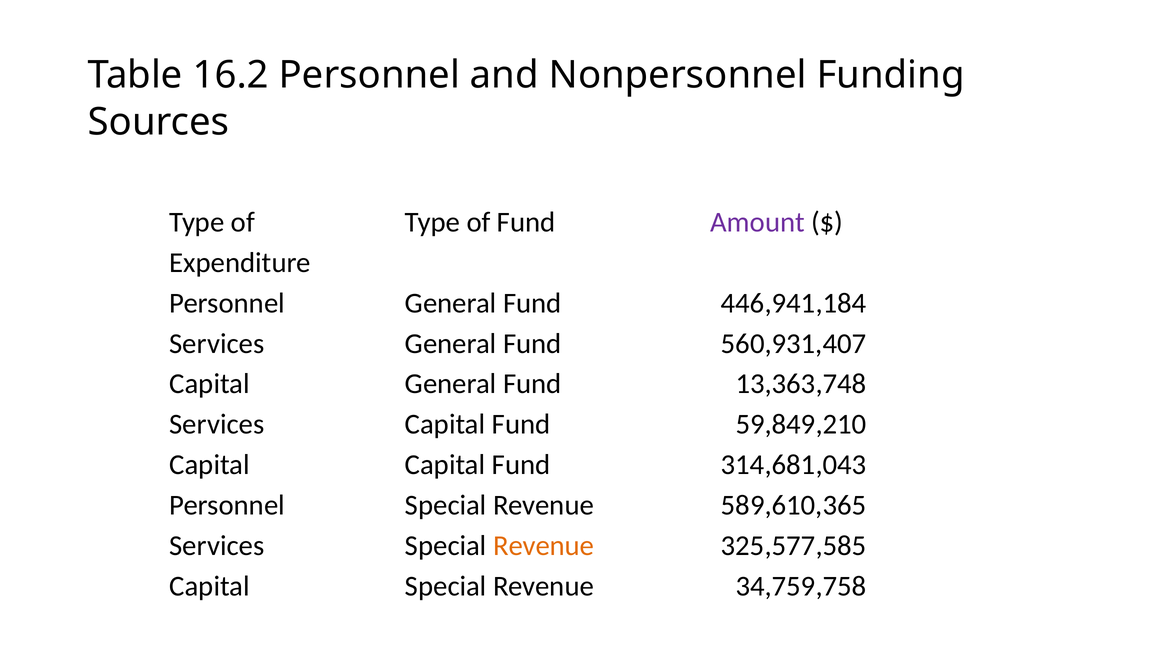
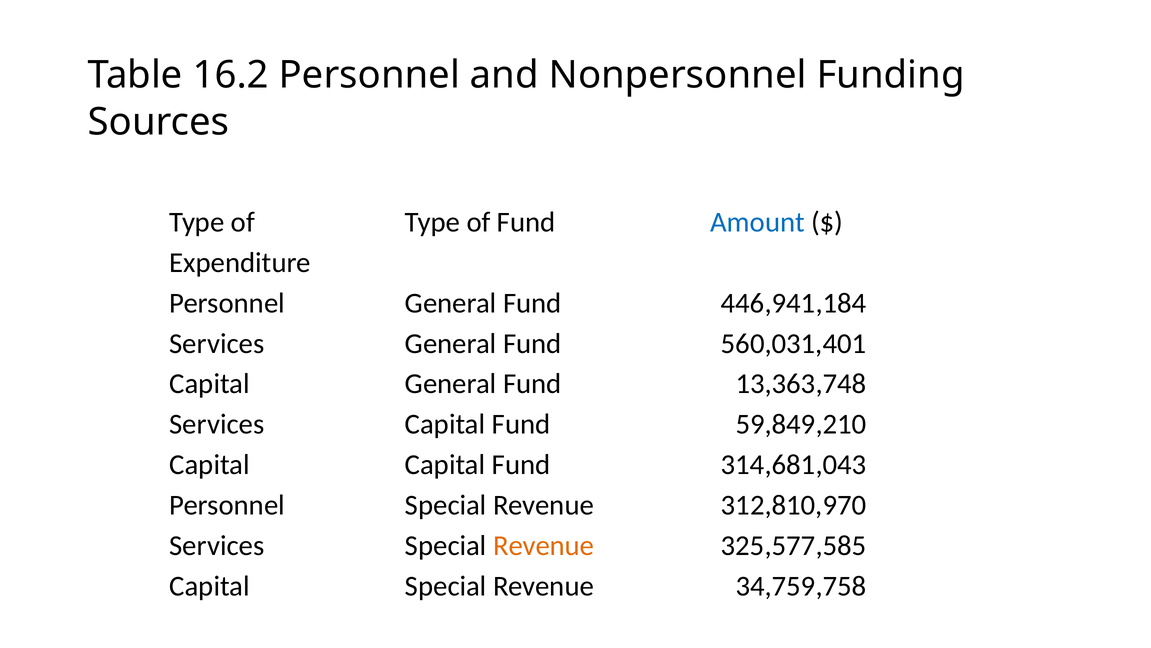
Amount colour: purple -> blue (758, 222)
560,931,407: 560,931,407 -> 560,031,401 (794, 343)
589,610,365: 589,610,365 -> 312,810,970 (794, 505)
